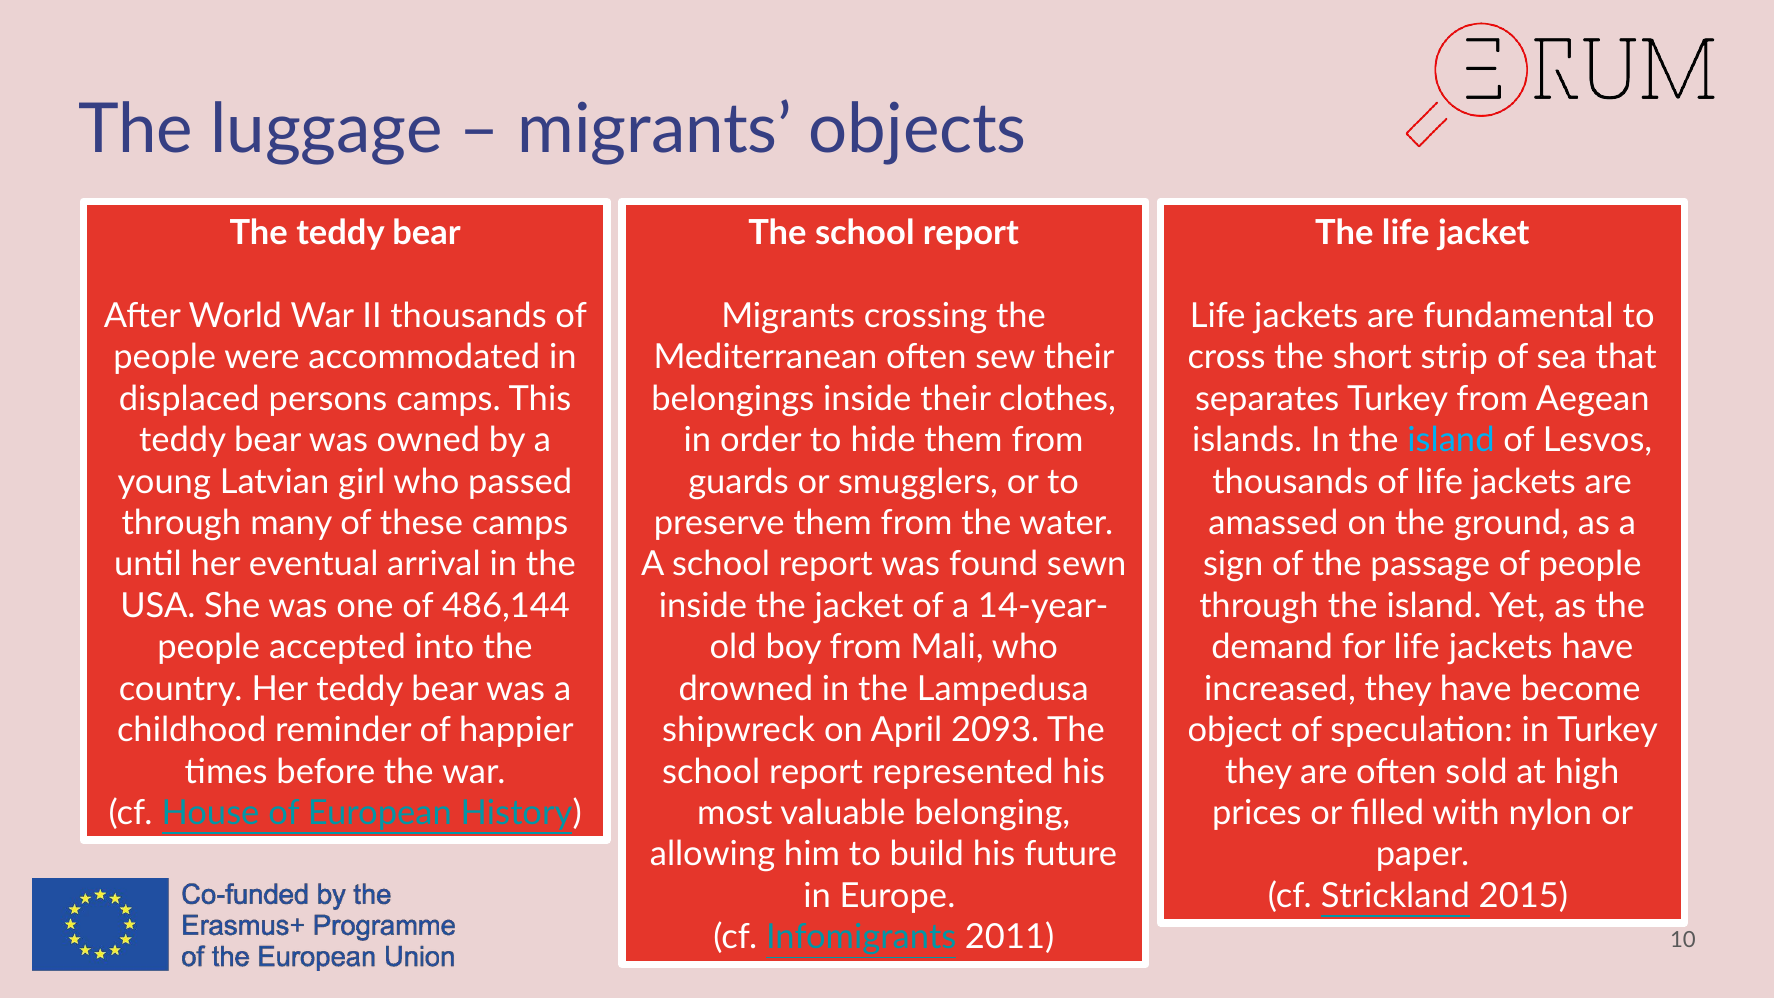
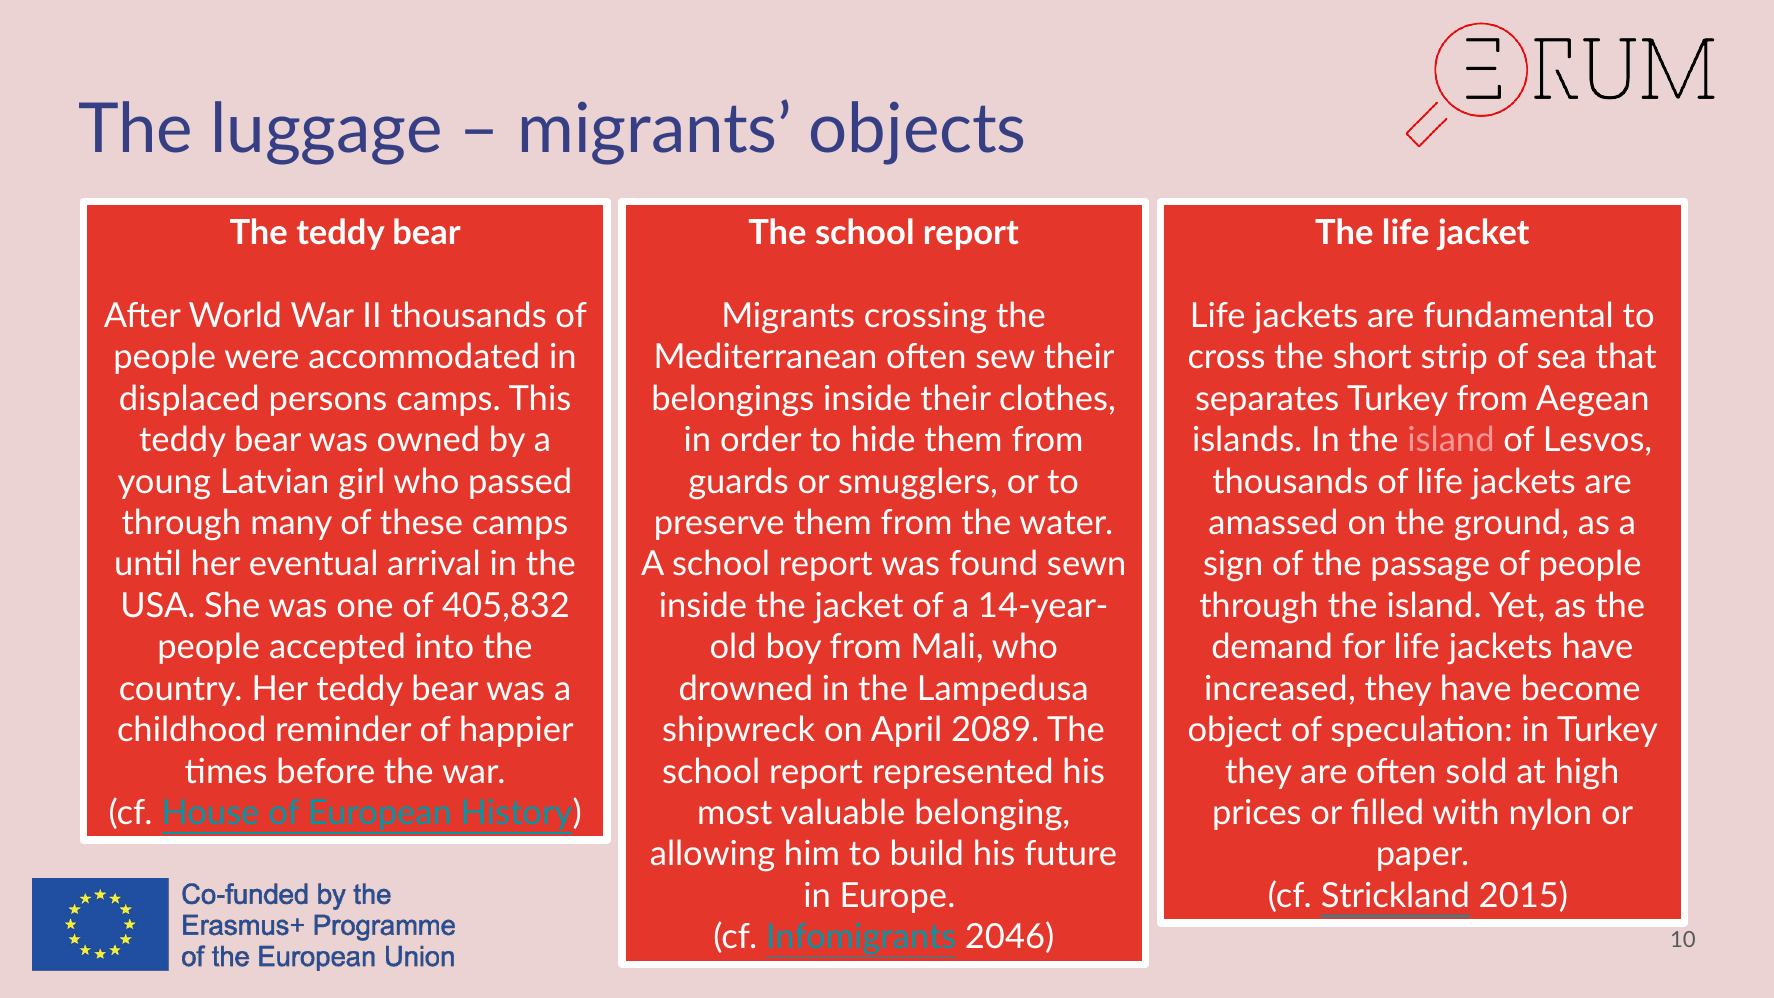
island colour: light blue -> pink (1451, 440)
486,144: 486,144 -> 405,832 (506, 606)
2093: 2093 -> 2089 (995, 730)
2011: 2011 -> 2046 (1010, 937)
